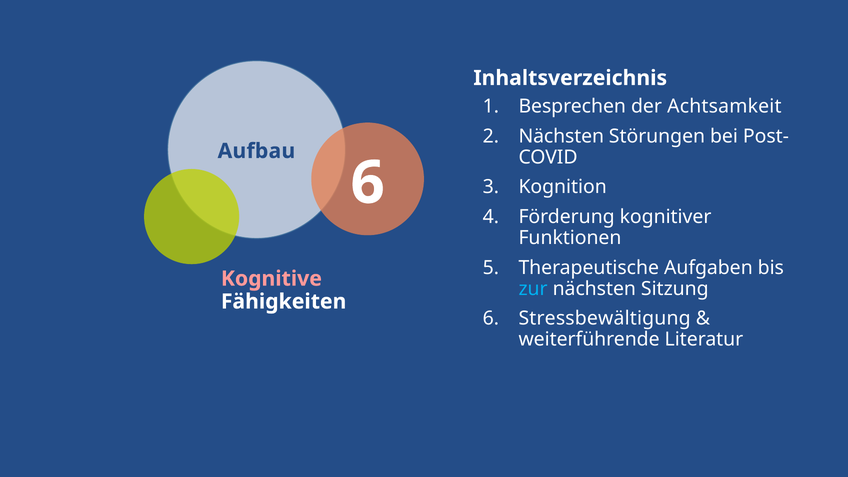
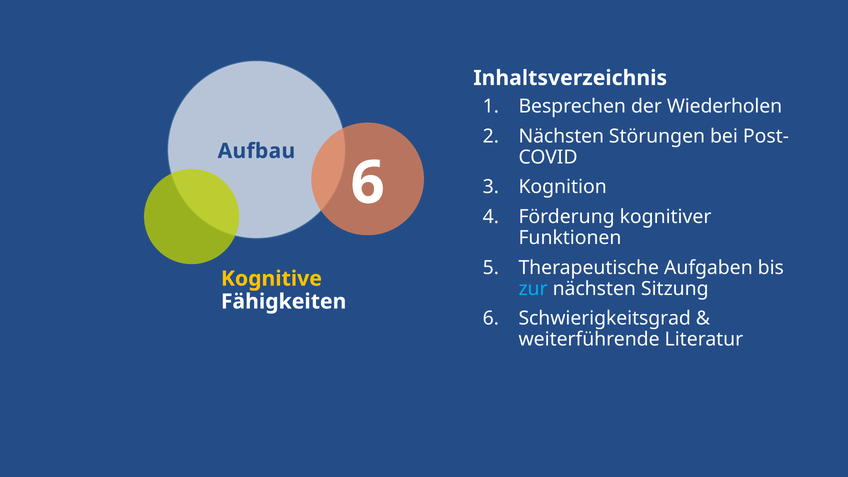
Achtsamkeit: Achtsamkeit -> Wiederholen (725, 106)
Kognitive colour: pink -> yellow (271, 279)
Stressbewältigung: Stressbewältigung -> Schwierigkeitsgrad (605, 318)
